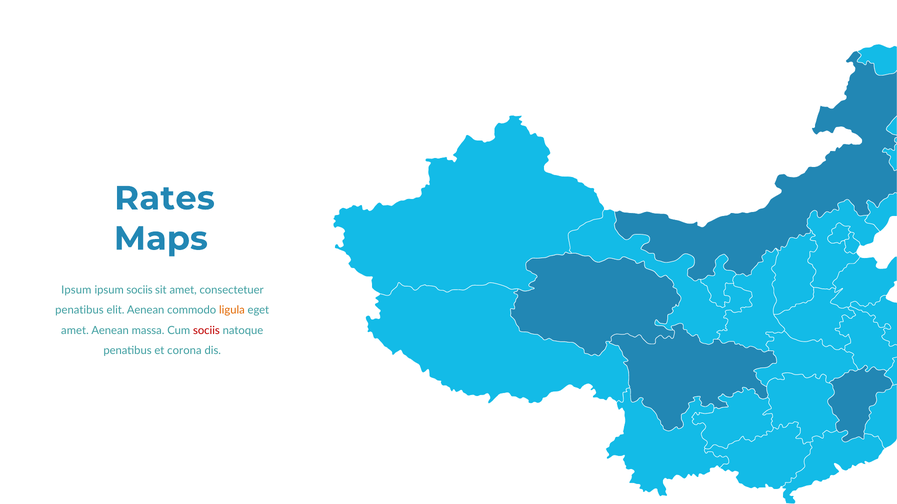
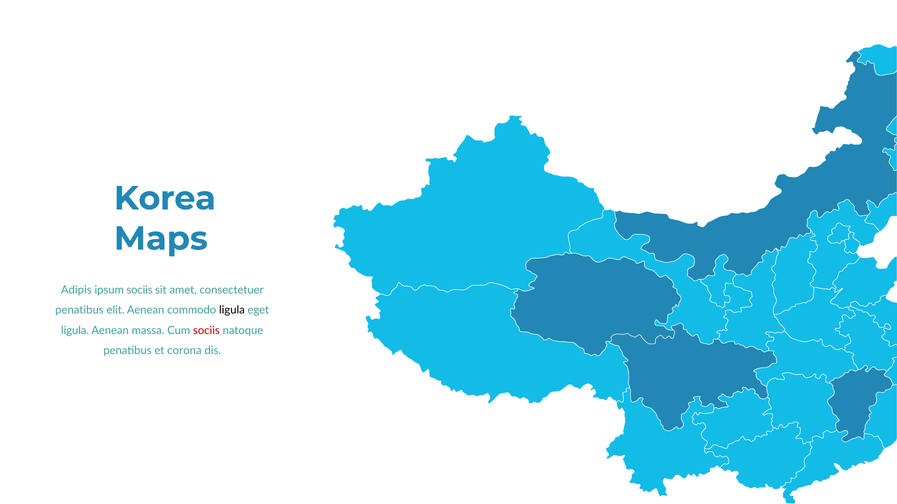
Rates: Rates -> Korea (165, 199)
Ipsum: Ipsum -> Adipis (76, 290)
ligula colour: orange -> black (232, 311)
amet: amet -> ligula (75, 331)
